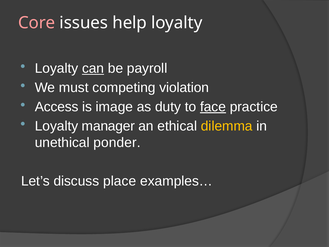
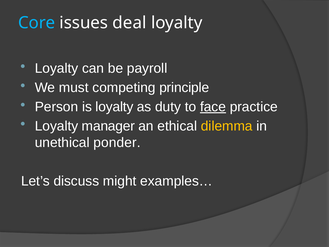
Core colour: pink -> light blue (37, 23)
help: help -> deal (129, 23)
can underline: present -> none (93, 68)
violation: violation -> principle (184, 88)
Access: Access -> Person (57, 107)
is image: image -> loyalty (114, 107)
place: place -> might (120, 181)
